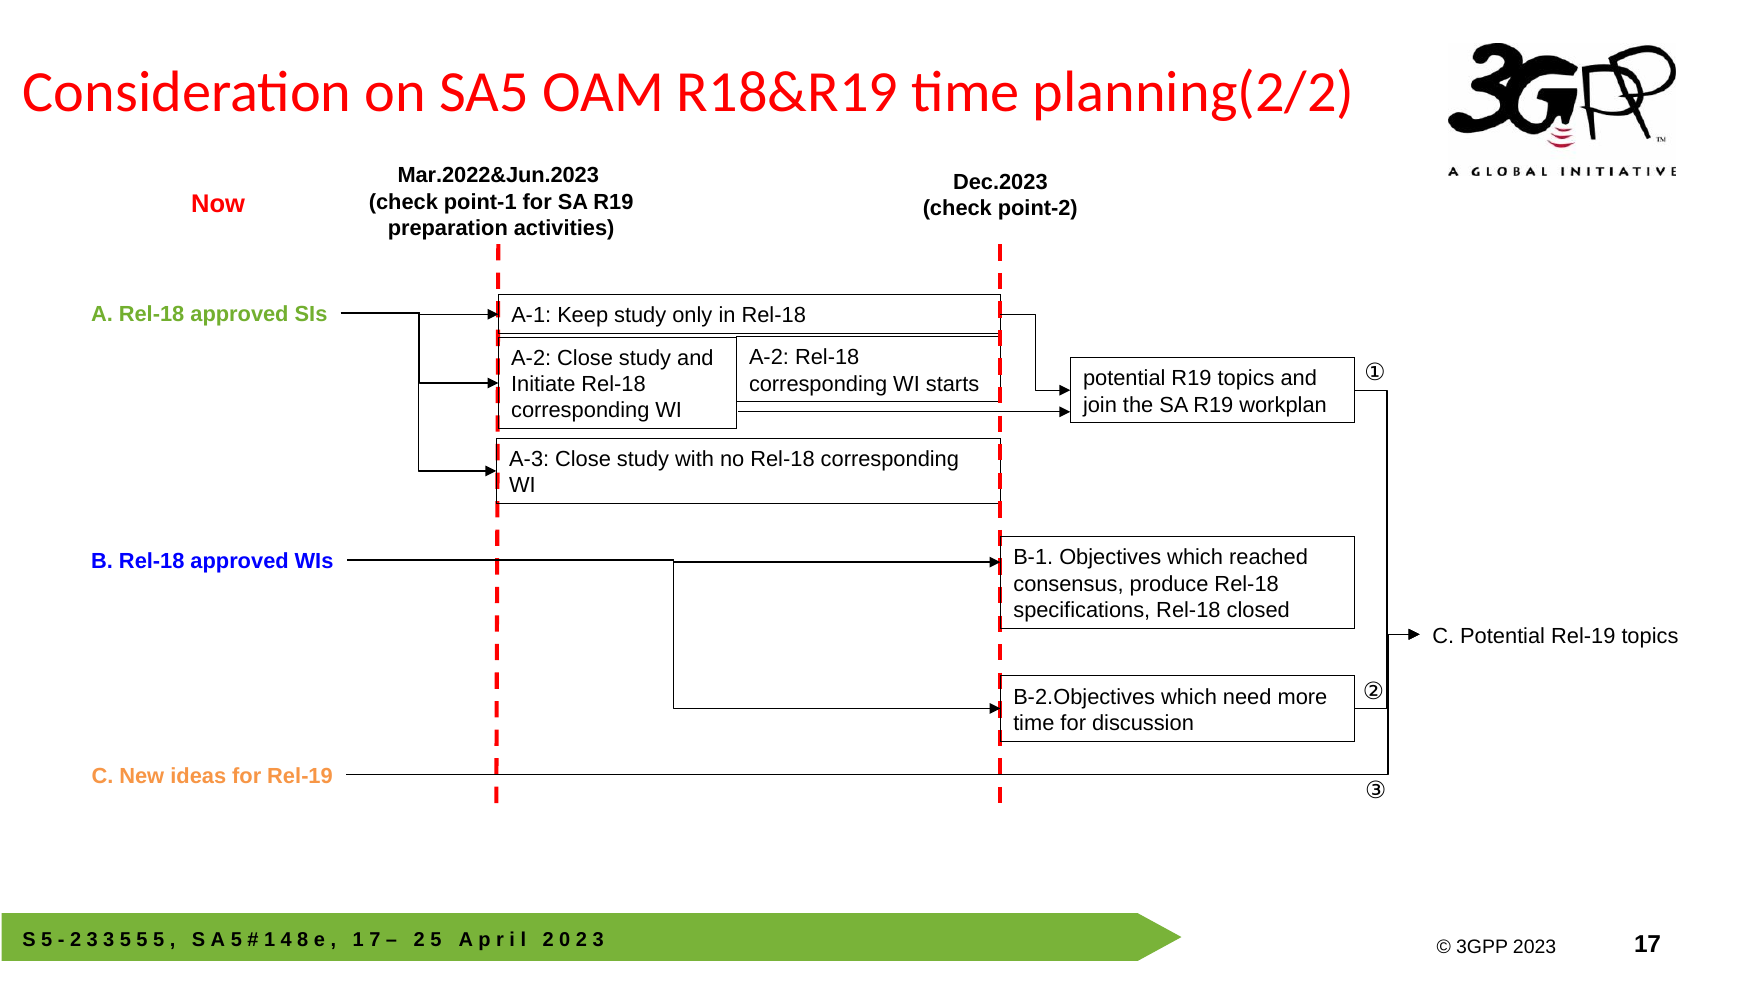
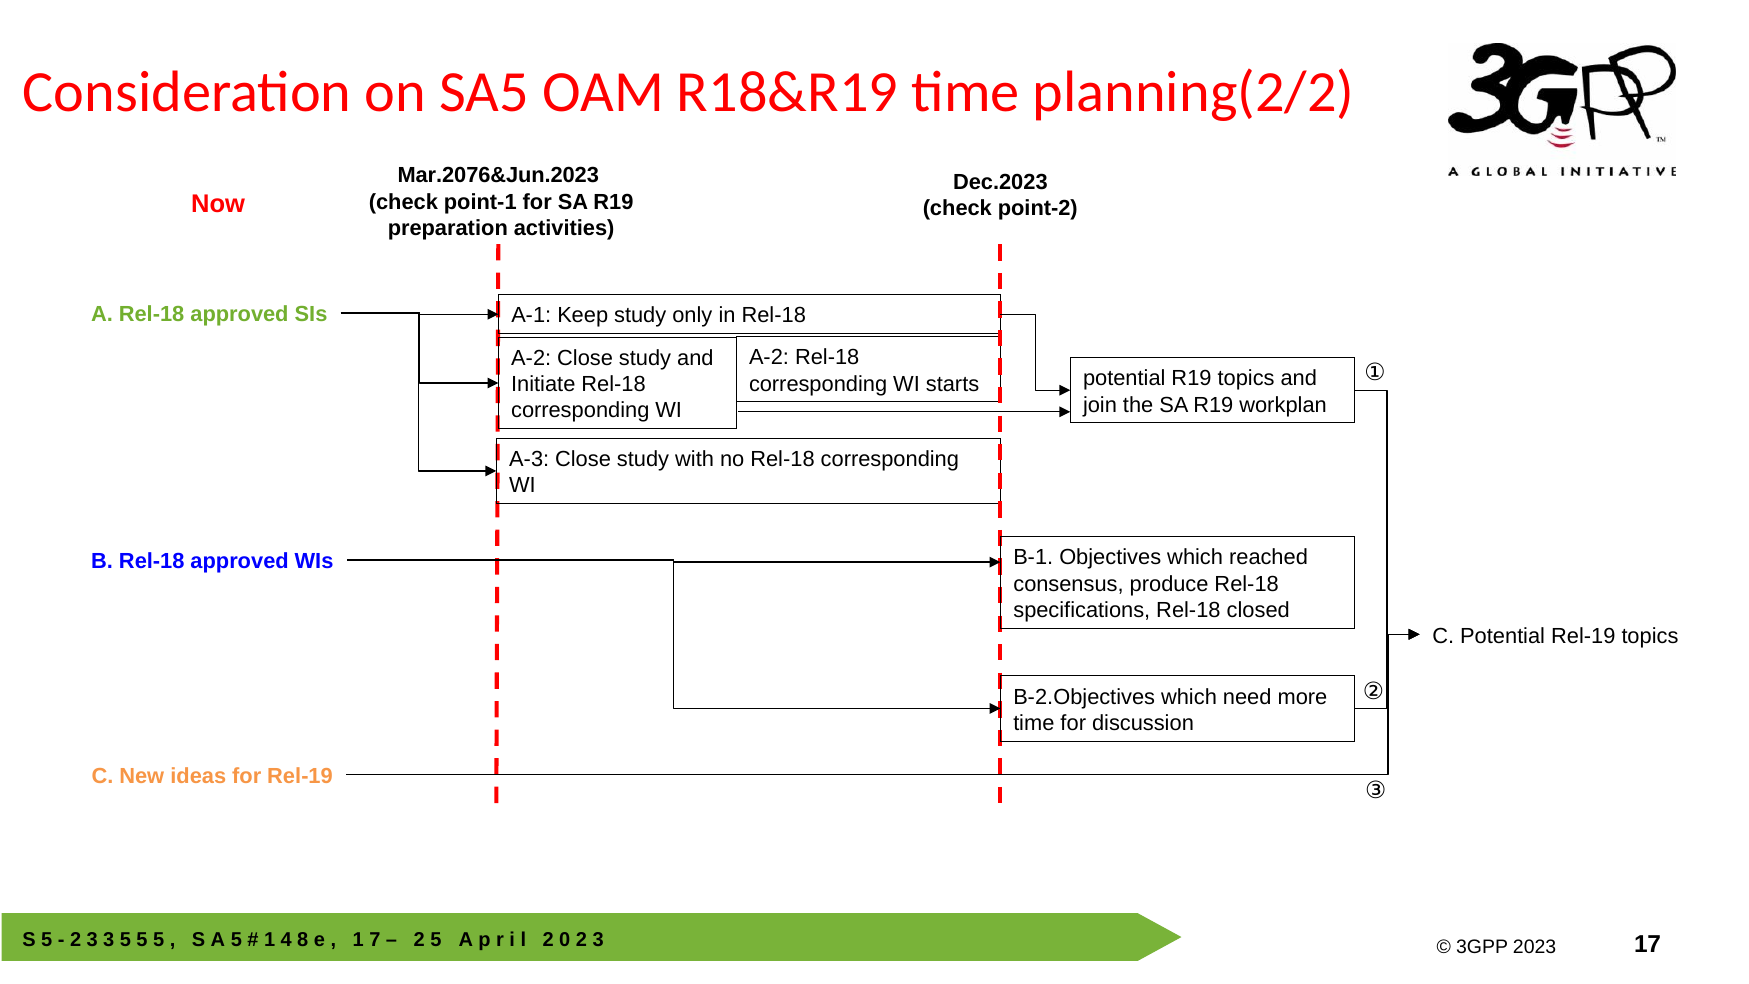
Mar.2022&Jun.2023: Mar.2022&Jun.2023 -> Mar.2076&Jun.2023 (498, 176)
